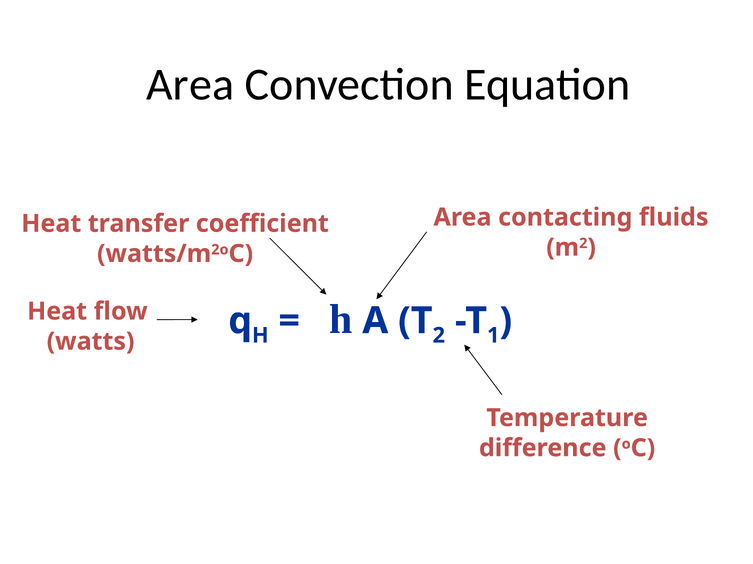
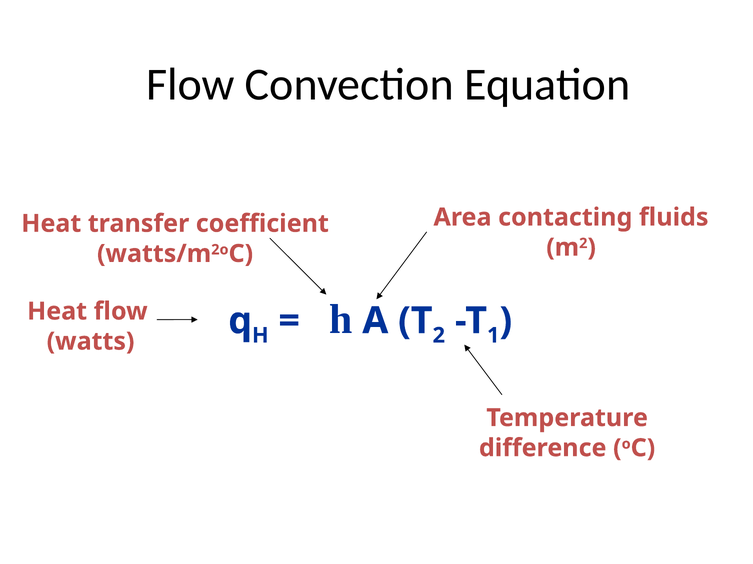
Area: Area -> Flow (190, 85)
